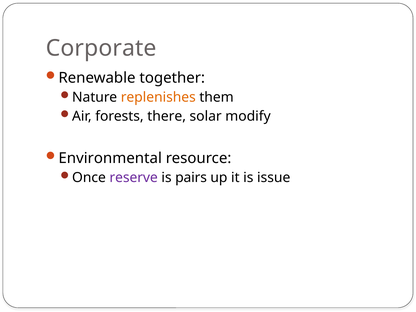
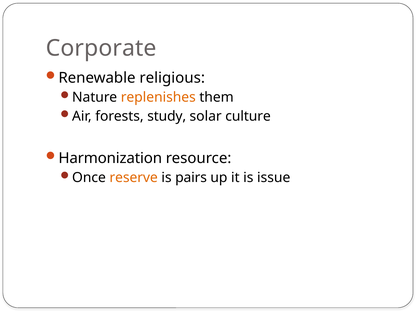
together: together -> religious (172, 78)
there: there -> study (167, 116)
modify: modify -> culture (248, 116)
Environmental: Environmental -> Harmonization (110, 158)
reserve colour: purple -> orange (134, 178)
